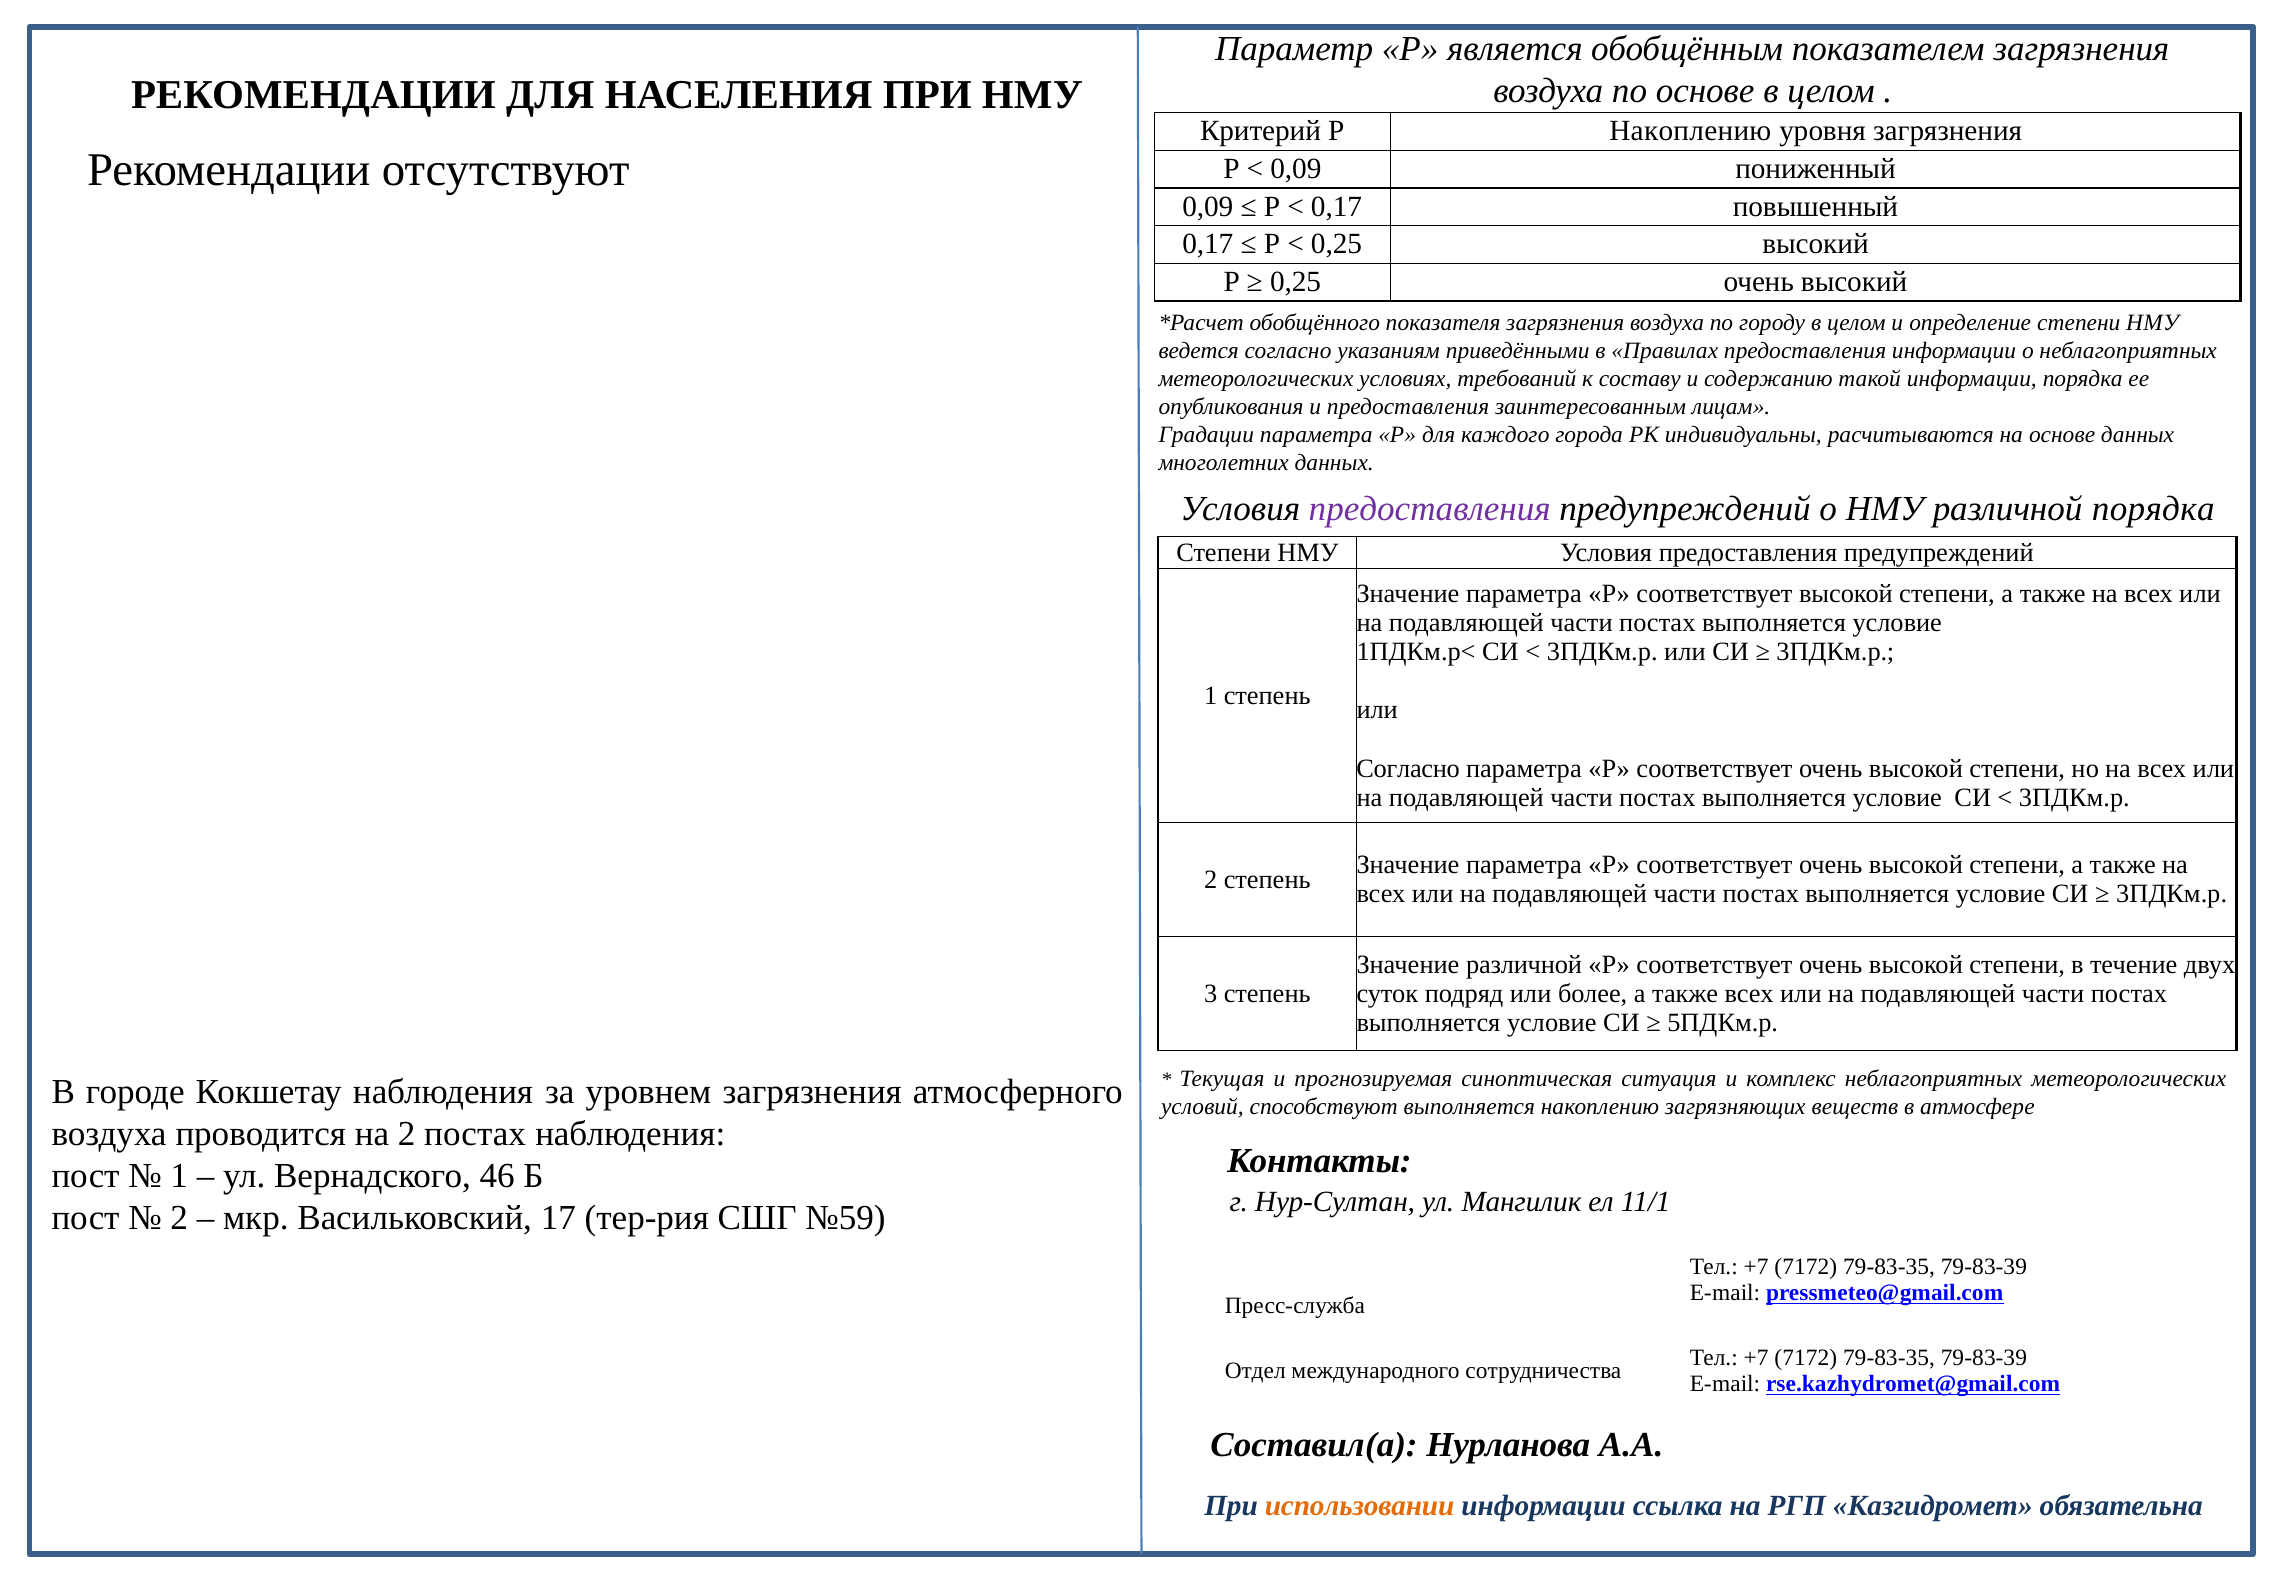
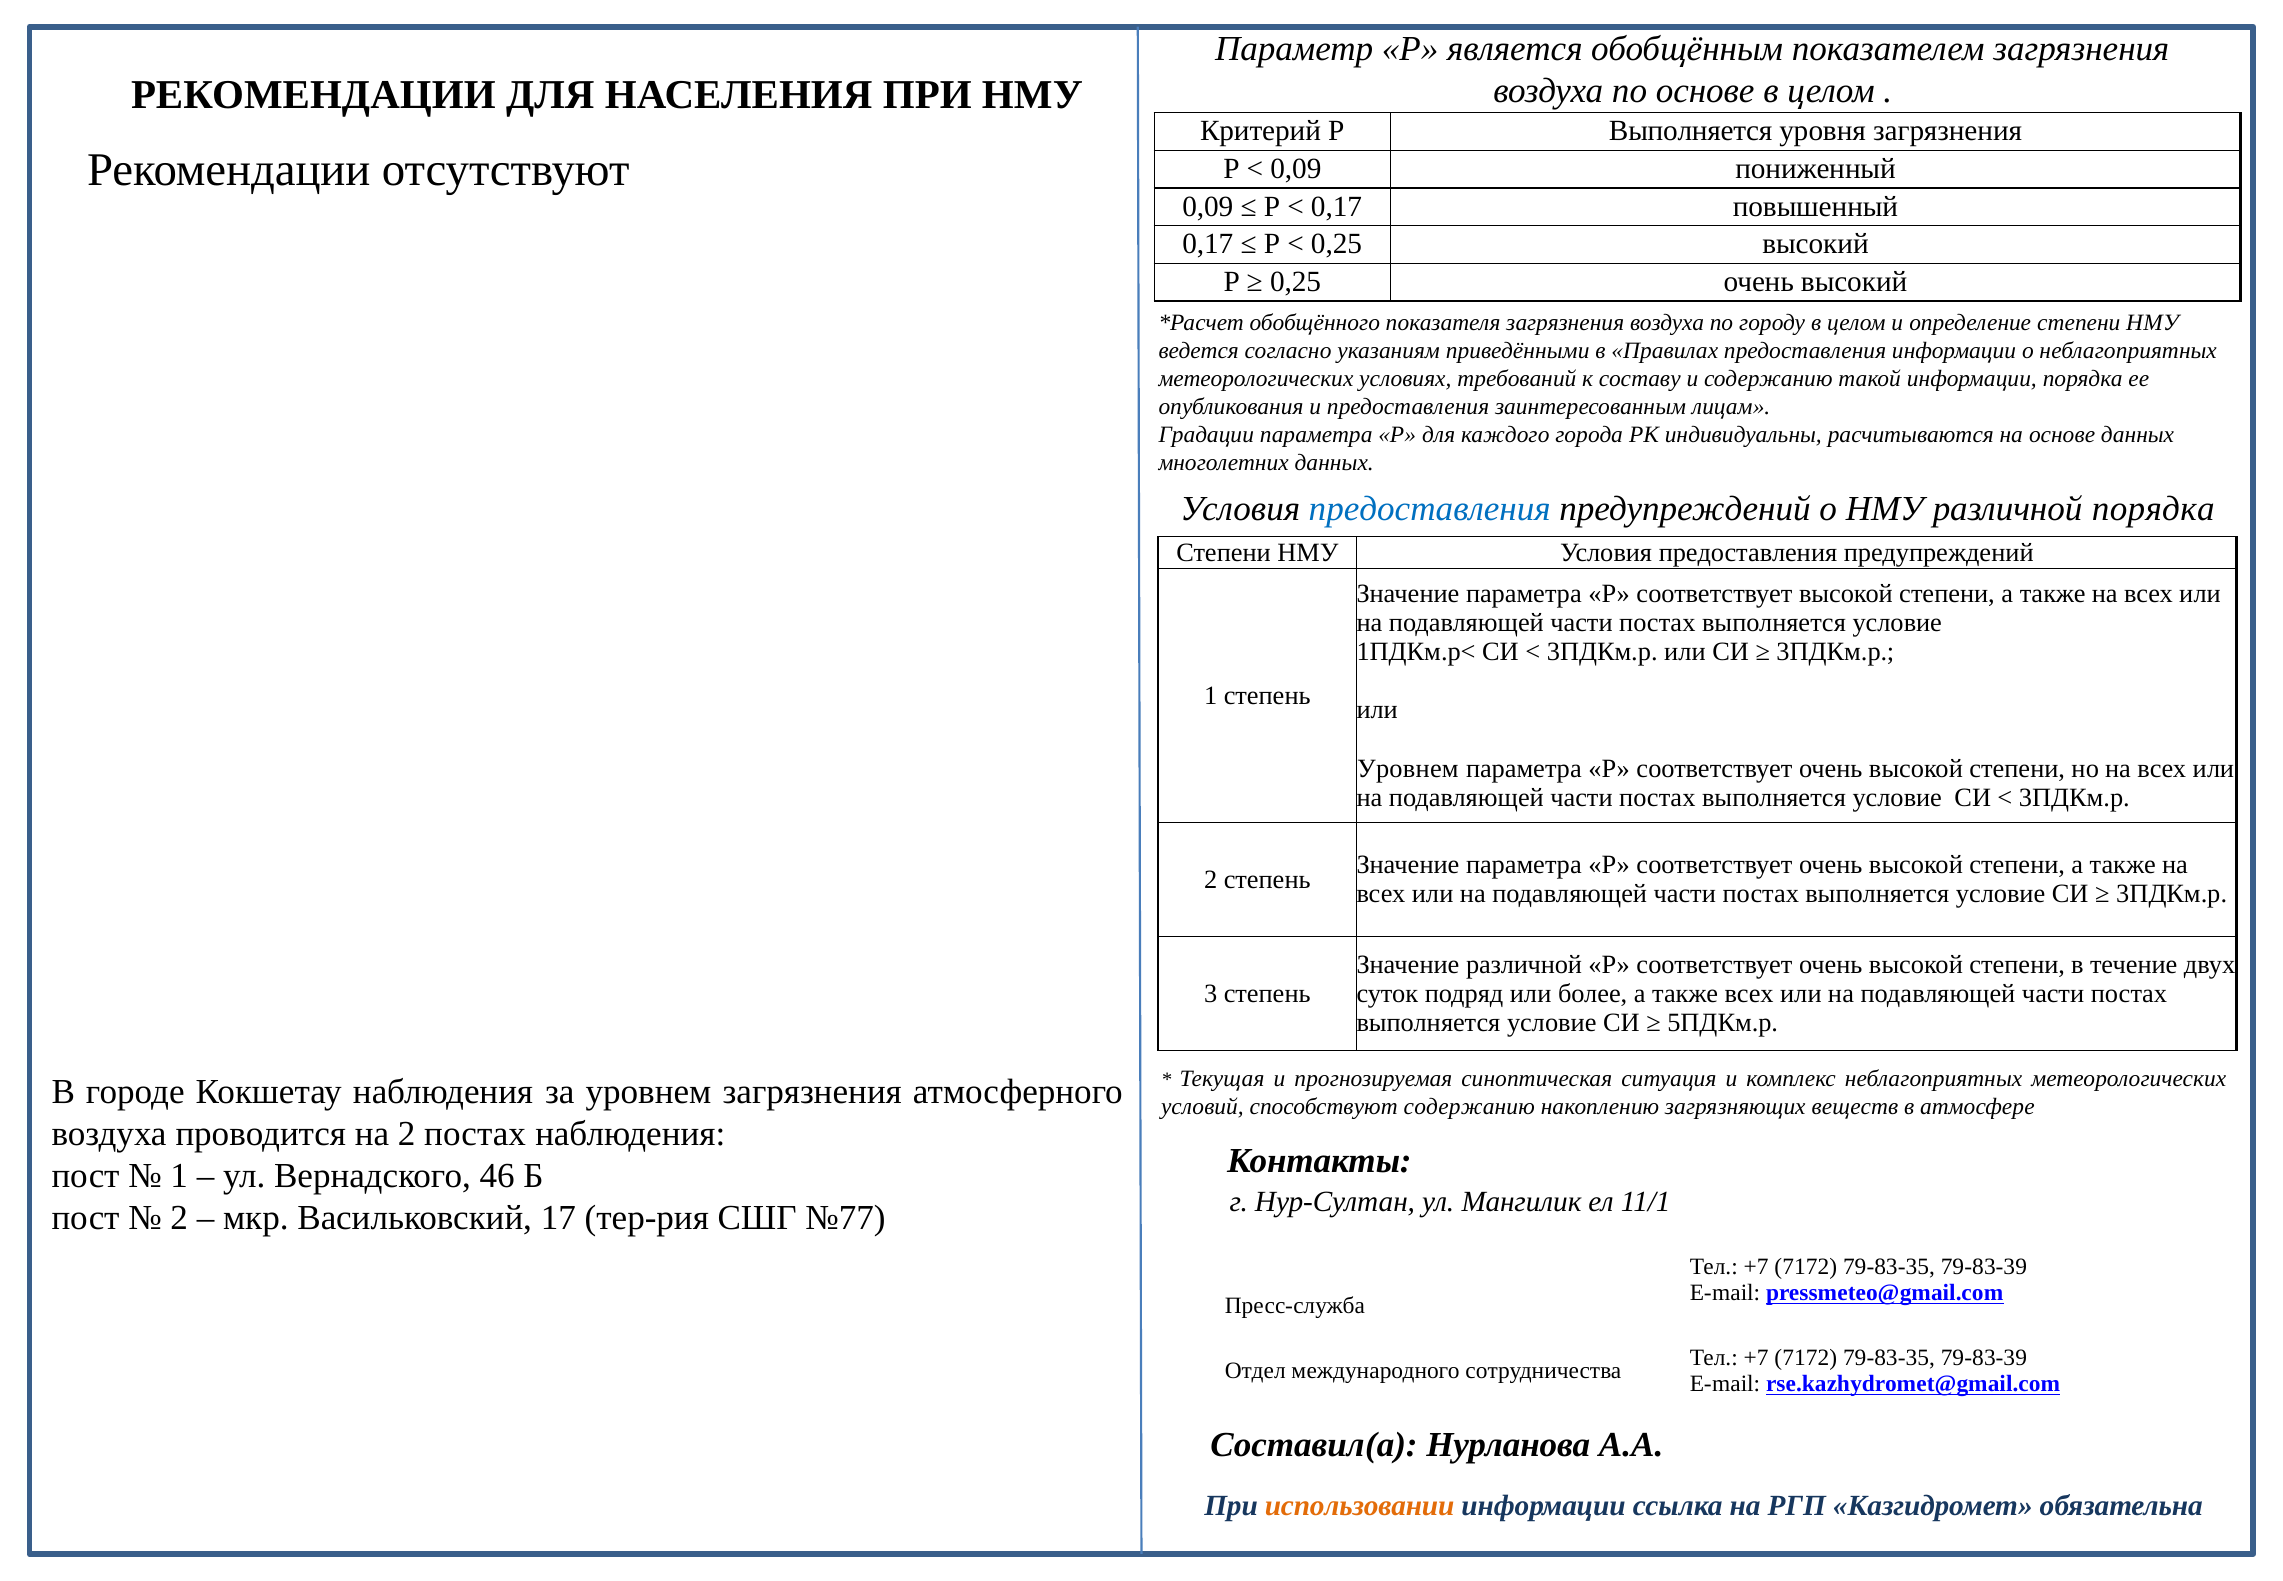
Р Накоплению: Накоплению -> Выполняется (1691, 131)
предоставления colour: purple -> blue (1430, 509)
Согласно: Согласно -> Уровнем (1408, 768)
способствуют выполняется: выполняется -> содержанию (1469, 1106)
№59: №59 -> №77 (845, 1218)
